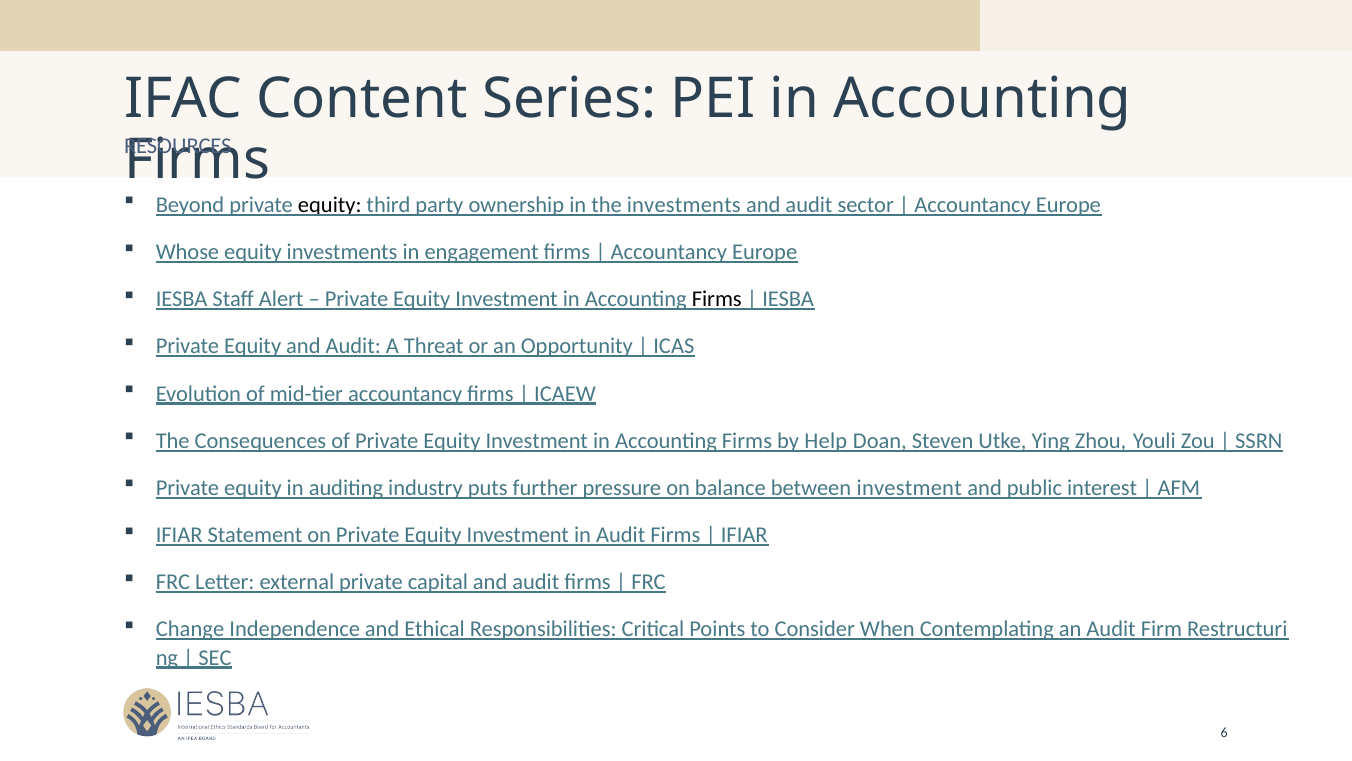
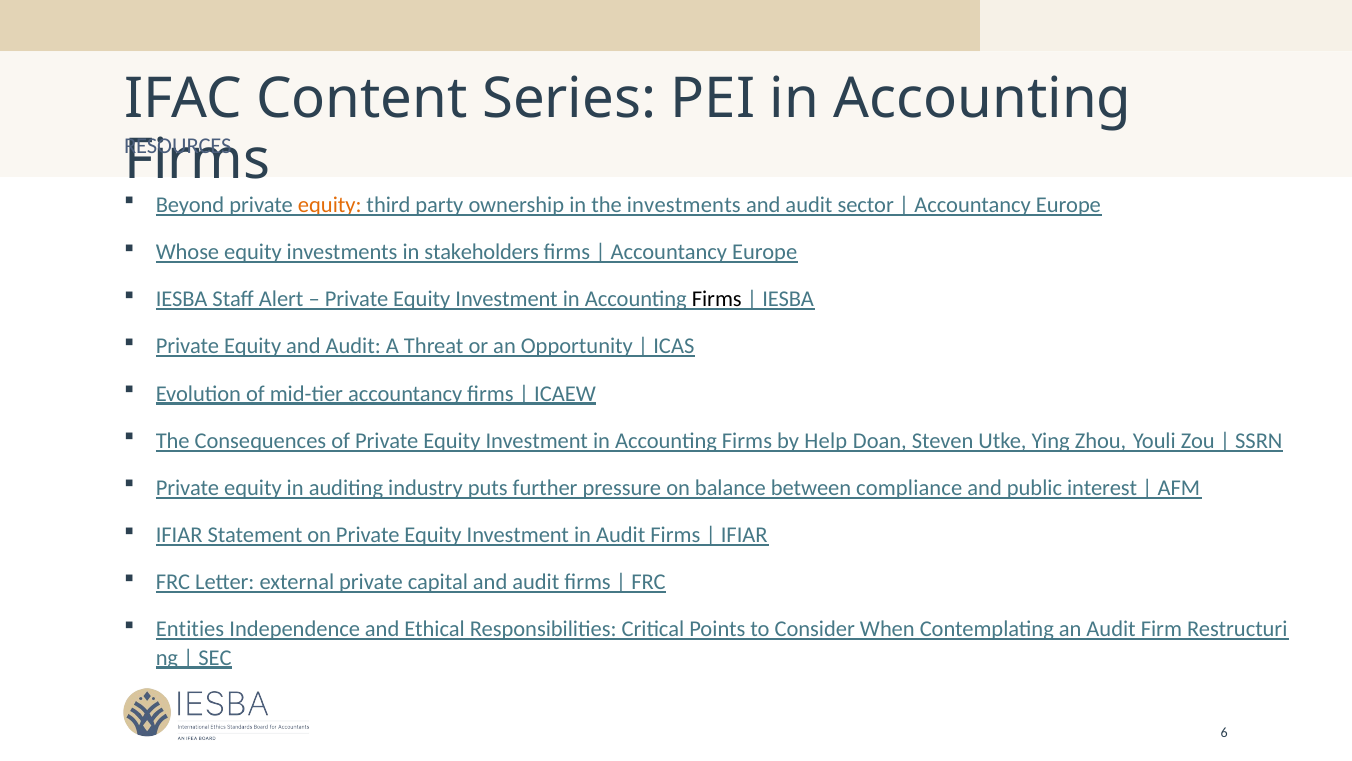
equity colour: black -> orange (330, 205)
engagement: engagement -> stakeholders (482, 252)
between investment: investment -> compliance (909, 488)
Change: Change -> Entities (190, 629)
